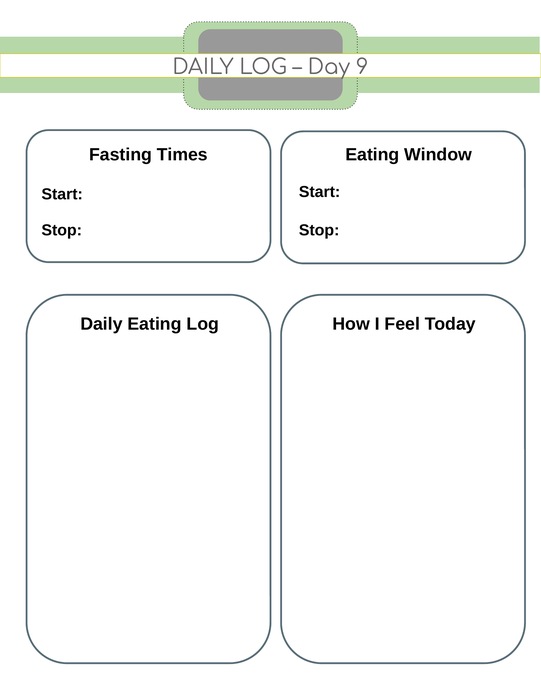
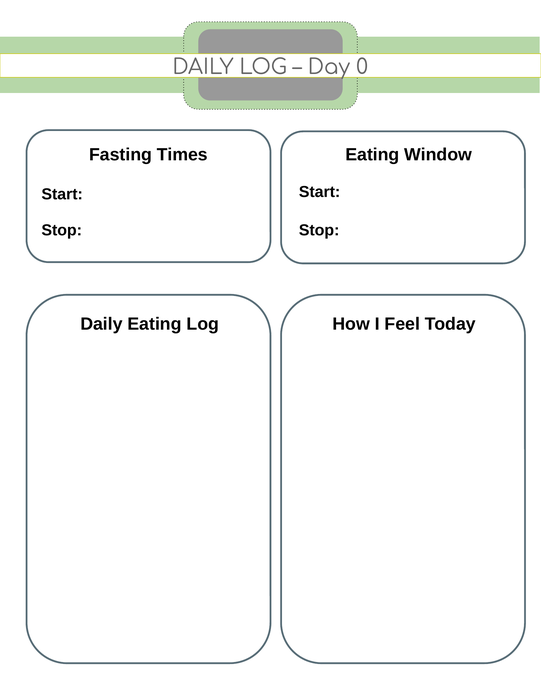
9: 9 -> 0 (362, 67)
